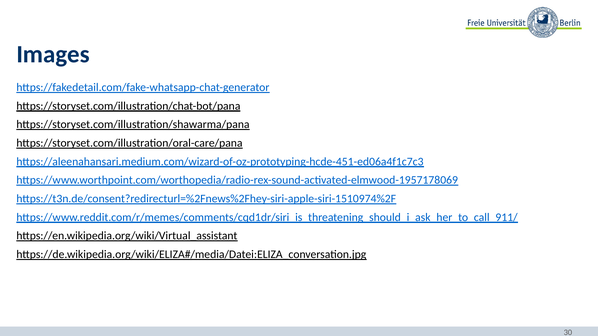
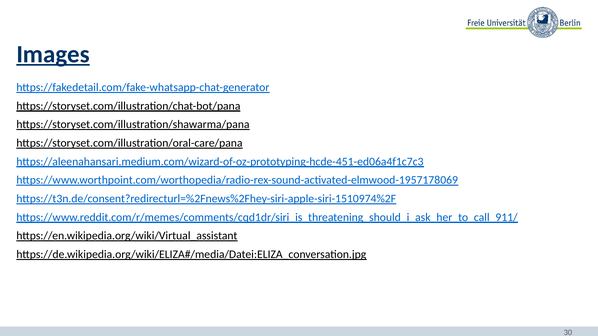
Images underline: none -> present (53, 54)
